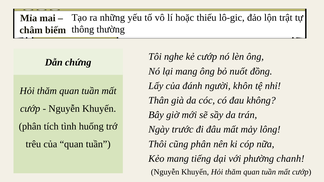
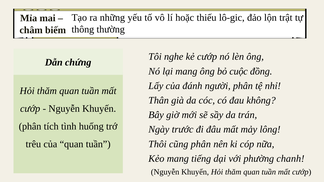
nuốt: nuốt -> cuộc (239, 71)
người khôn: khôn -> phân (243, 86)
